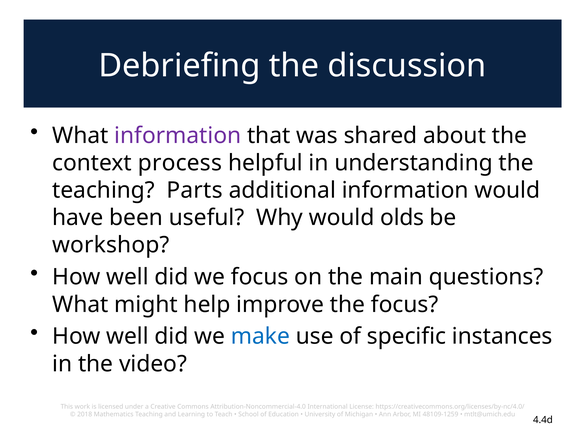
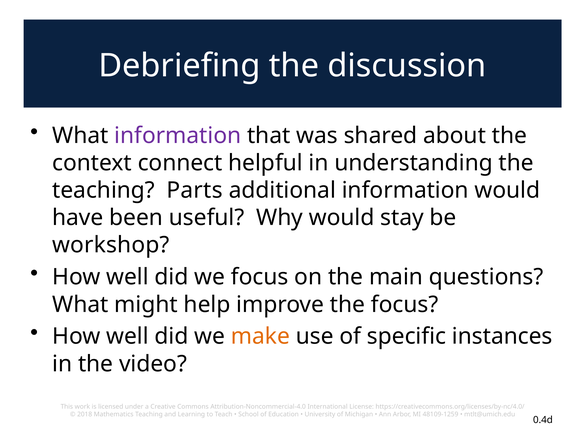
process: process -> connect (180, 163)
olds: olds -> stay (402, 217)
make colour: blue -> orange (260, 336)
4.4d: 4.4d -> 0.4d (543, 420)
